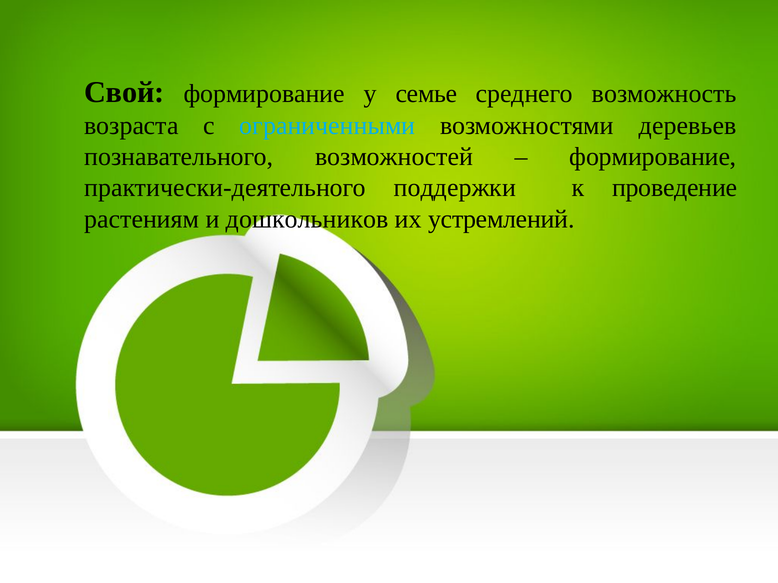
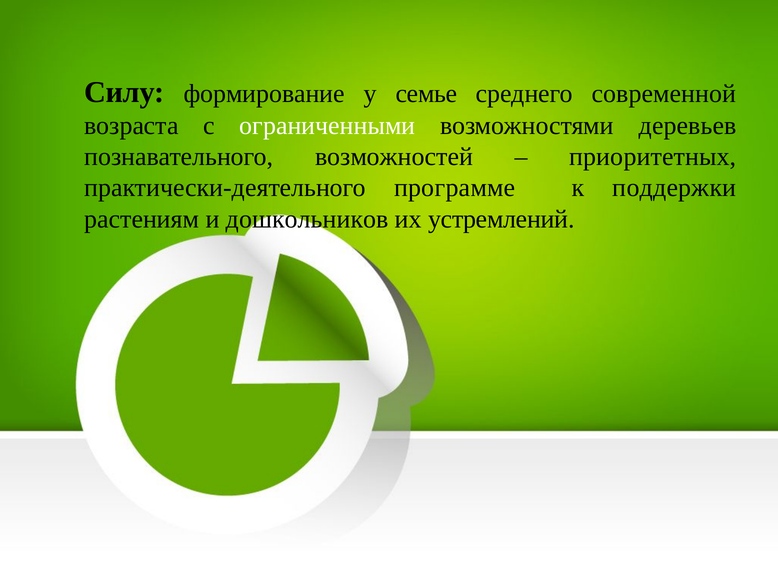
Свой: Свой -> Силу (124, 92)
возможность: возможность -> современной (664, 94)
ограниченными colour: light blue -> white (327, 126)
формирование: формирование -> приоритетных (653, 157)
поддержки: поддержки -> программе (455, 188)
проведение: проведение -> поддержки (674, 188)
